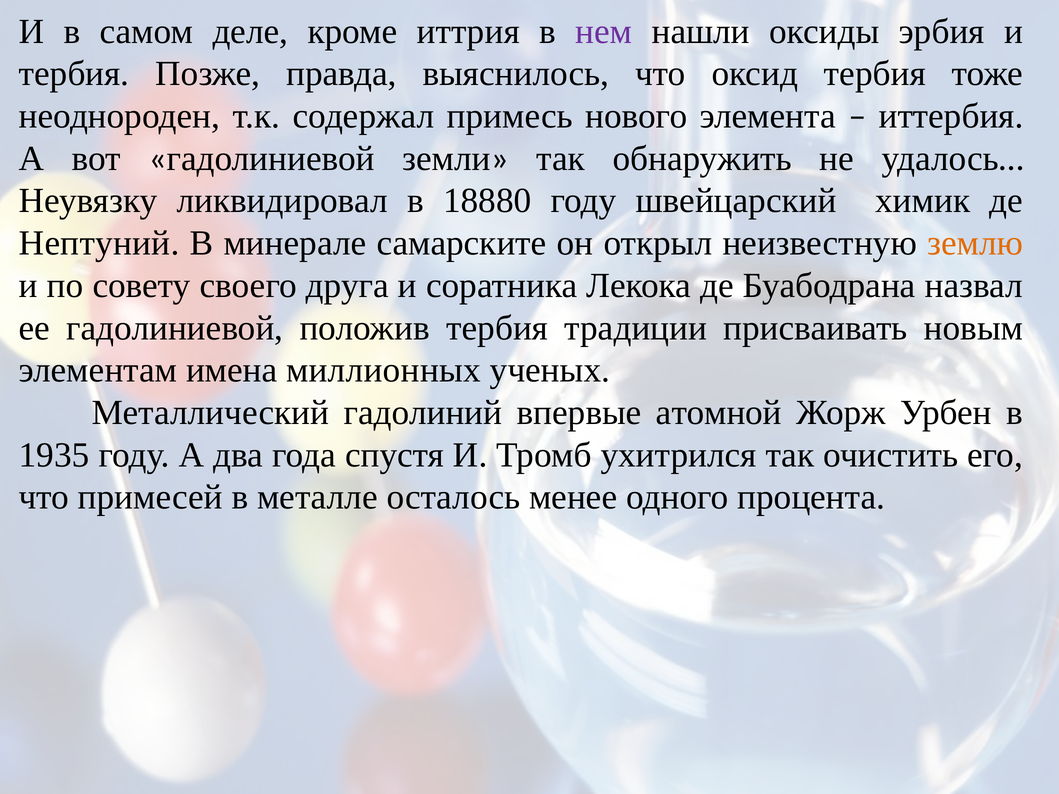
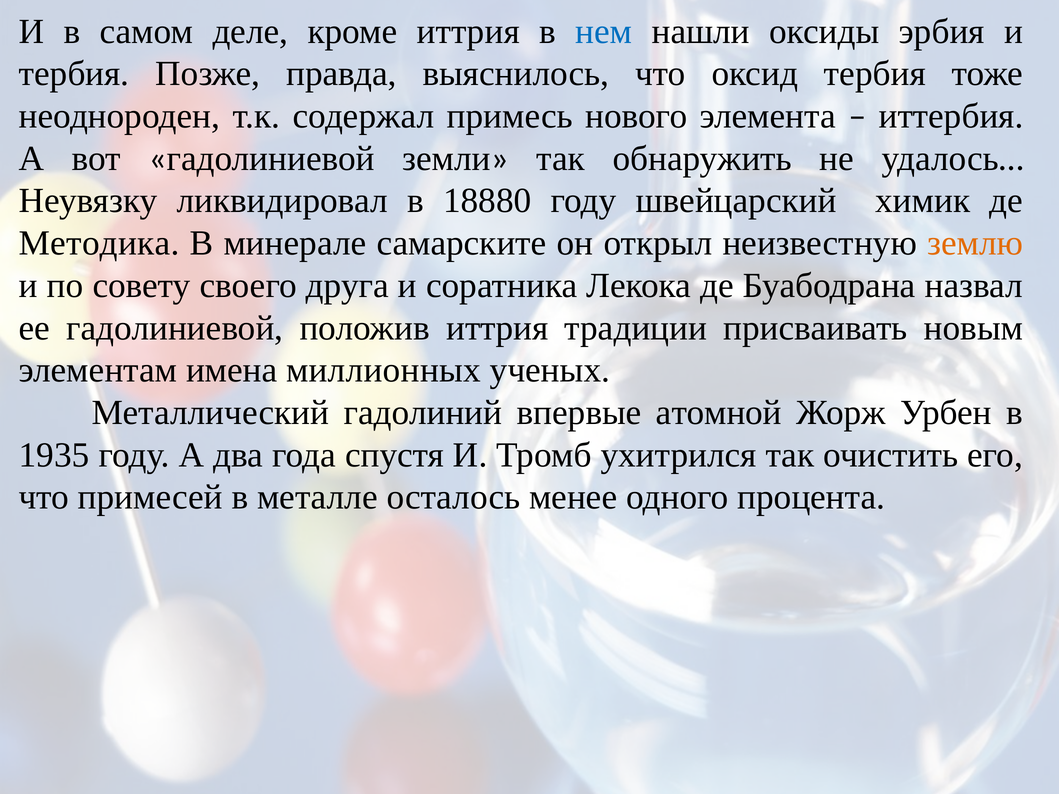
нем colour: purple -> blue (604, 31)
Нептуний: Нептуний -> Методика (99, 243)
положив тербия: тербия -> иттрия (497, 328)
